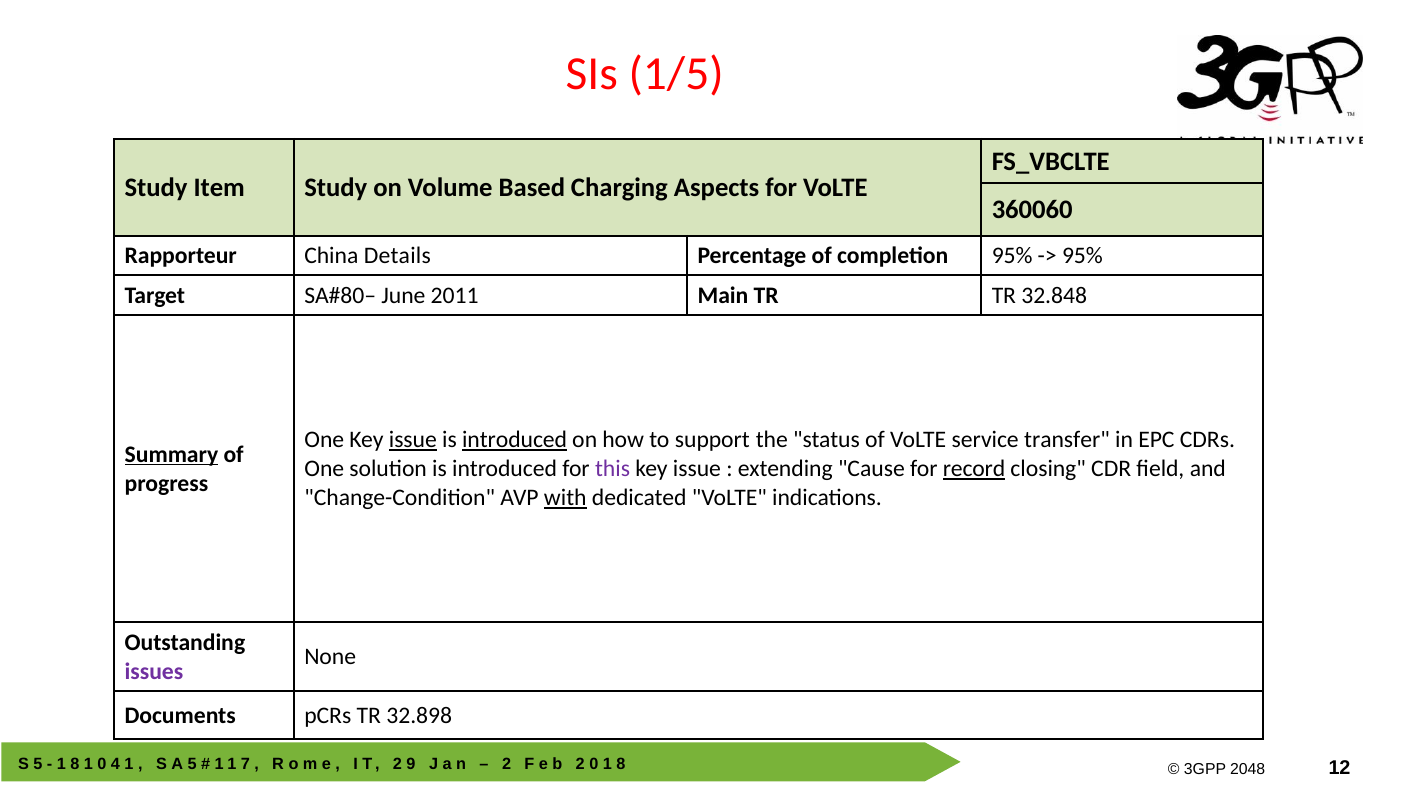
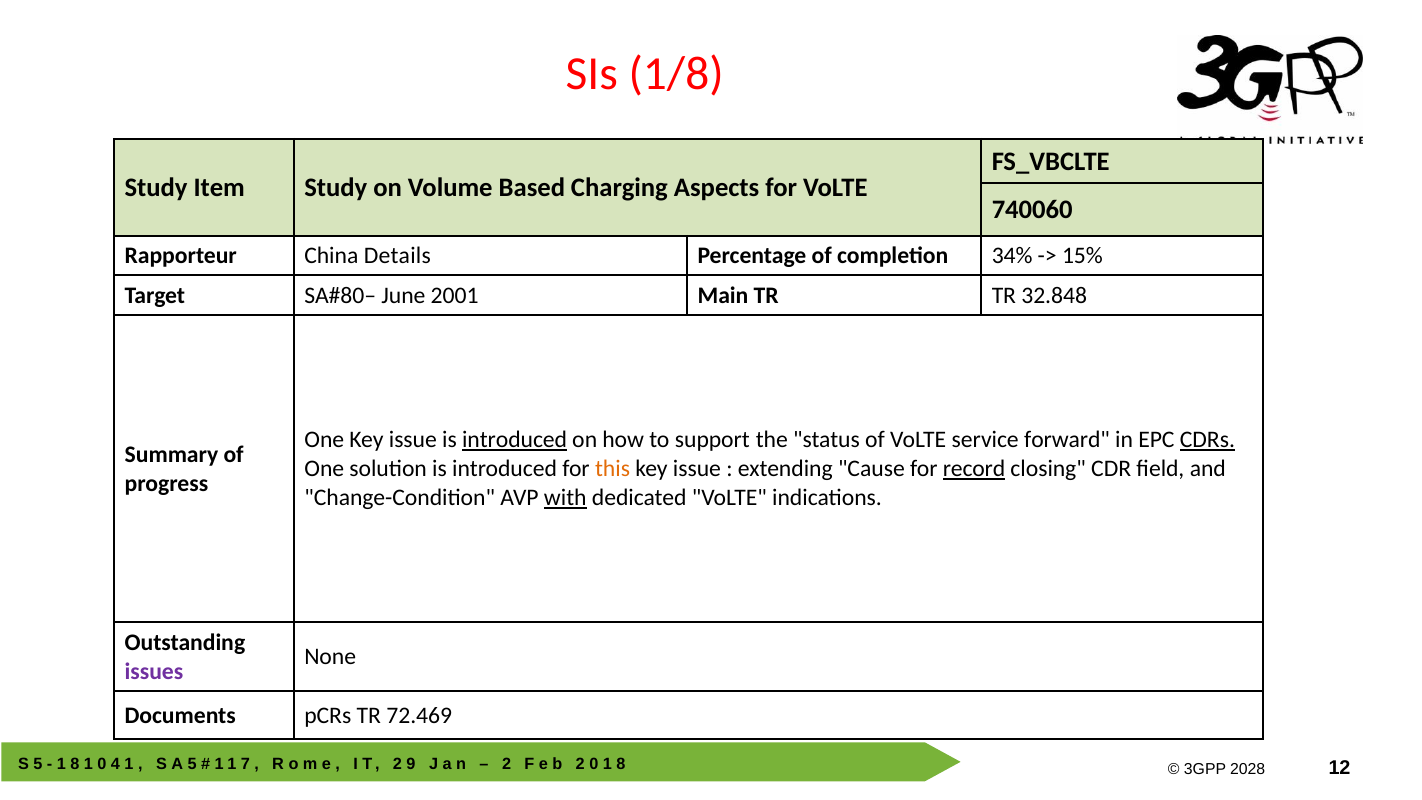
1/5: 1/5 -> 1/8 (676, 74)
360060: 360060 -> 740060 (1032, 210)
completion 95%: 95% -> 34% (1012, 256)
95%: 95% -> 15% (1082, 256)
2011: 2011 -> 2001 (455, 296)
issue underline: present -> none (413, 440)
transfer: transfer -> forward (1067, 440)
CDRs underline: none -> present (1207, 440)
Summary underline: present -> none (171, 454)
this colour: purple -> orange (613, 469)
32.898: 32.898 -> 72.469 (419, 715)
2048: 2048 -> 2028 (1248, 770)
